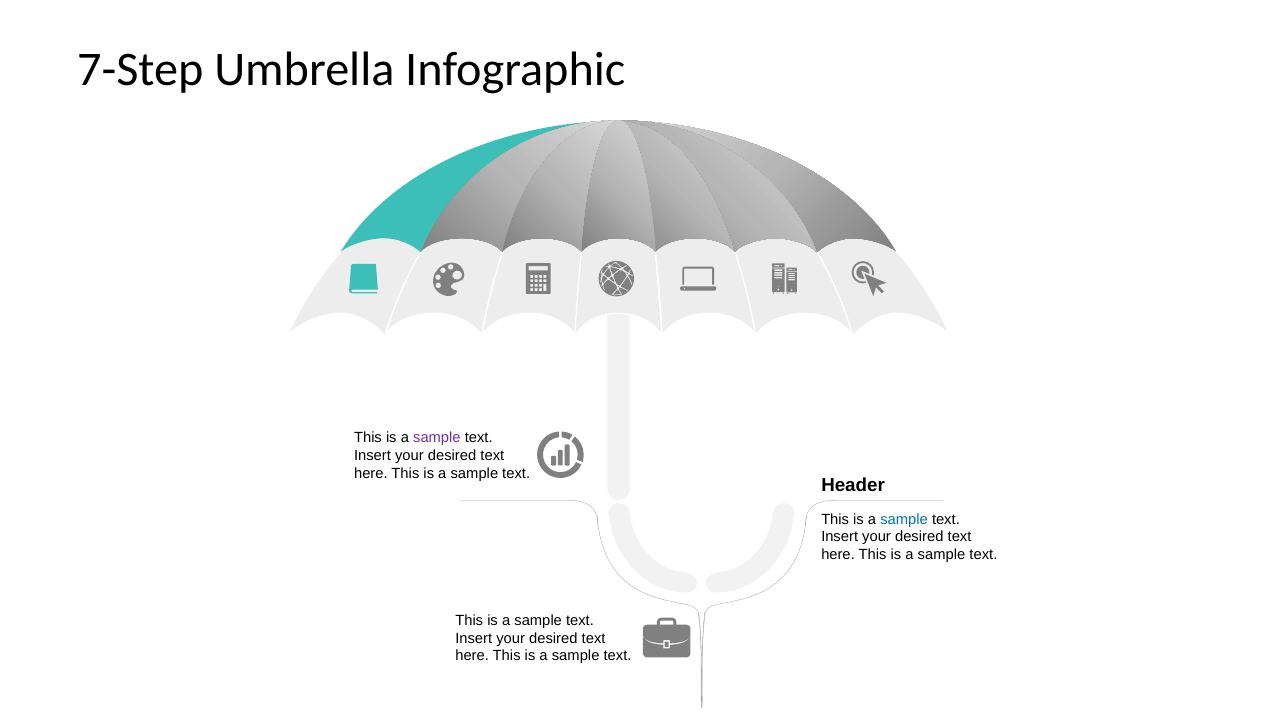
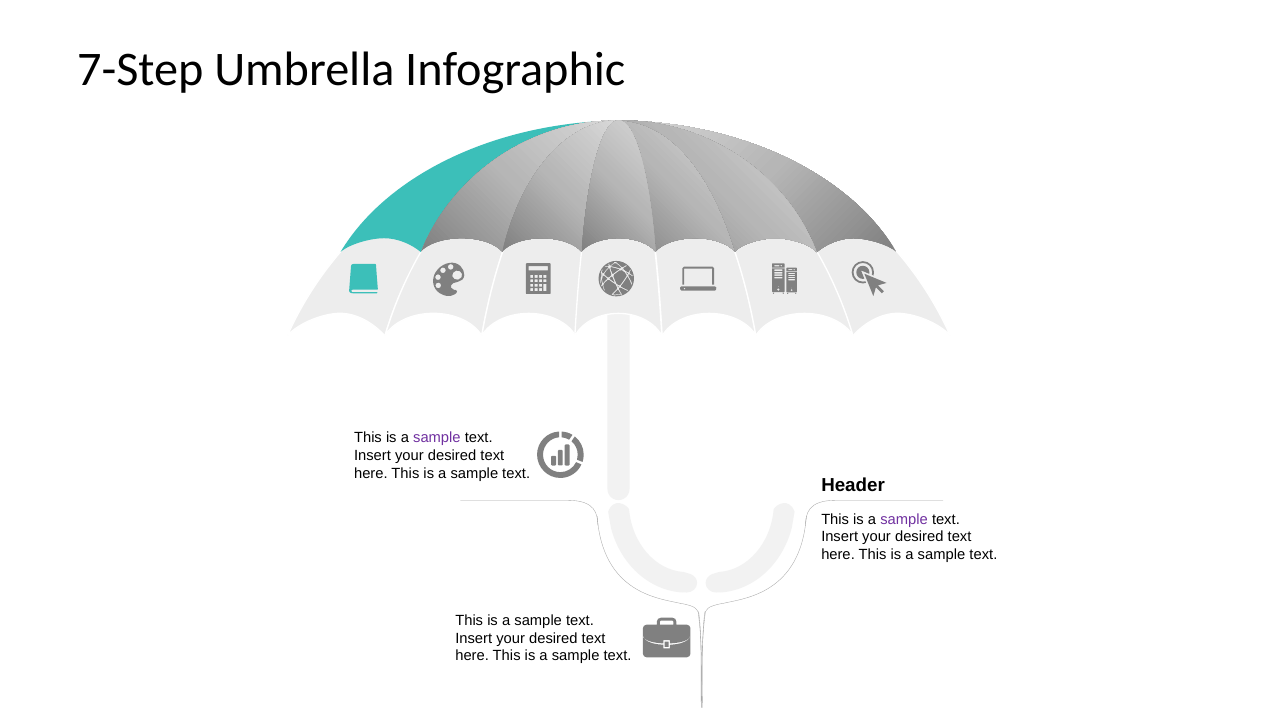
sample colour: blue -> purple (904, 519)
